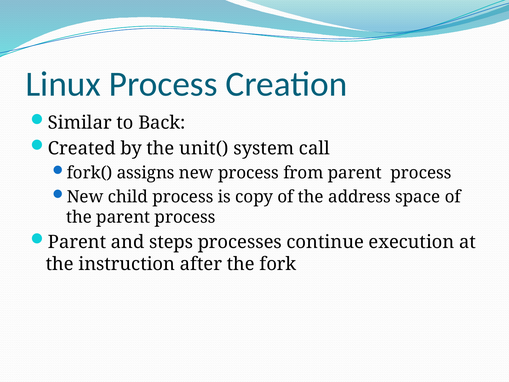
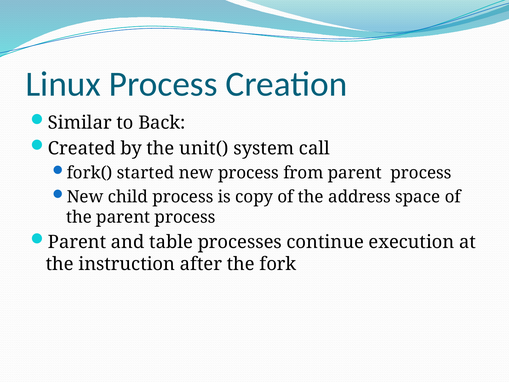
assigns: assigns -> started (146, 173)
steps: steps -> table (171, 242)
